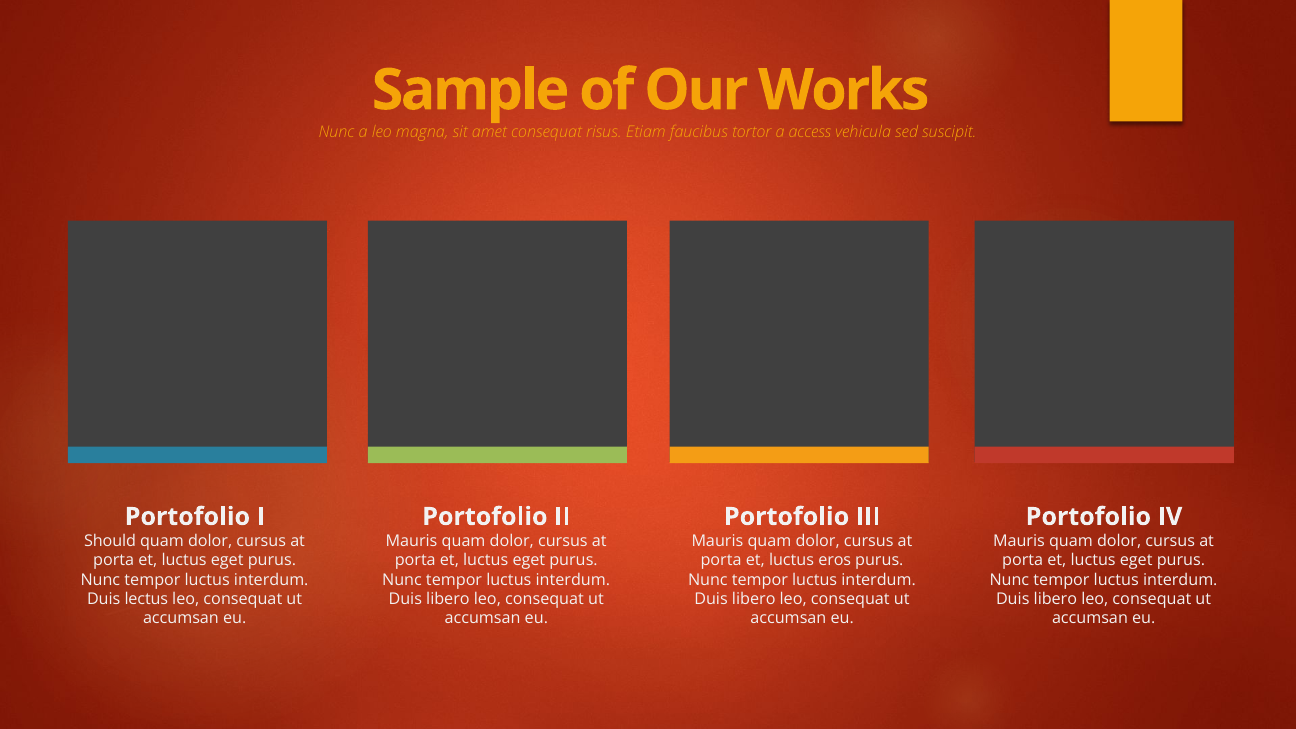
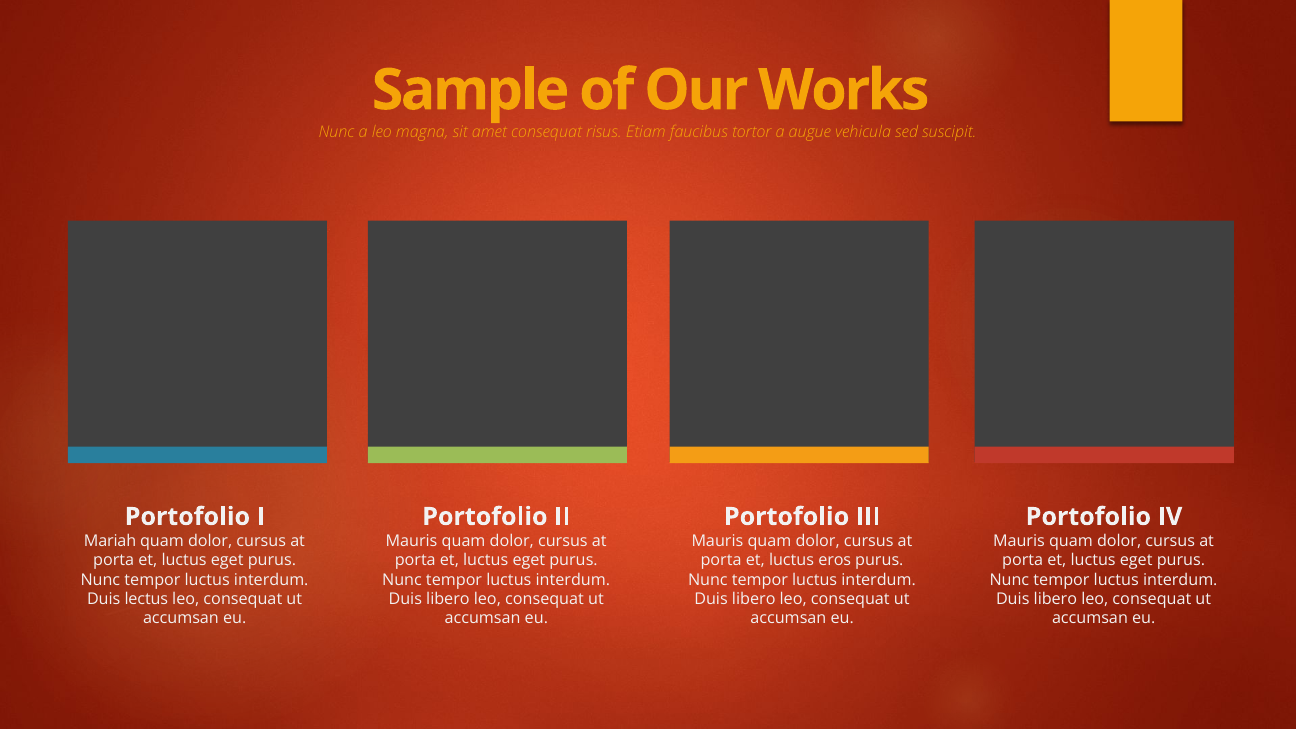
access: access -> augue (810, 132)
Should: Should -> Mariah (110, 541)
